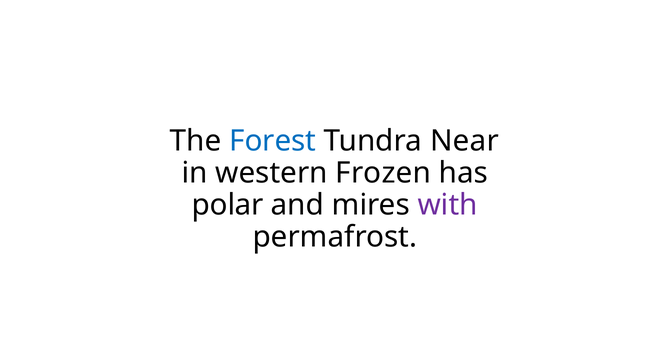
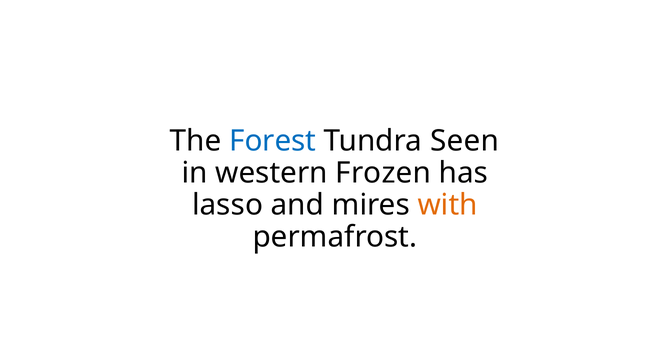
Near: Near -> Seen (465, 141)
polar: polar -> lasso (228, 205)
with colour: purple -> orange (448, 205)
